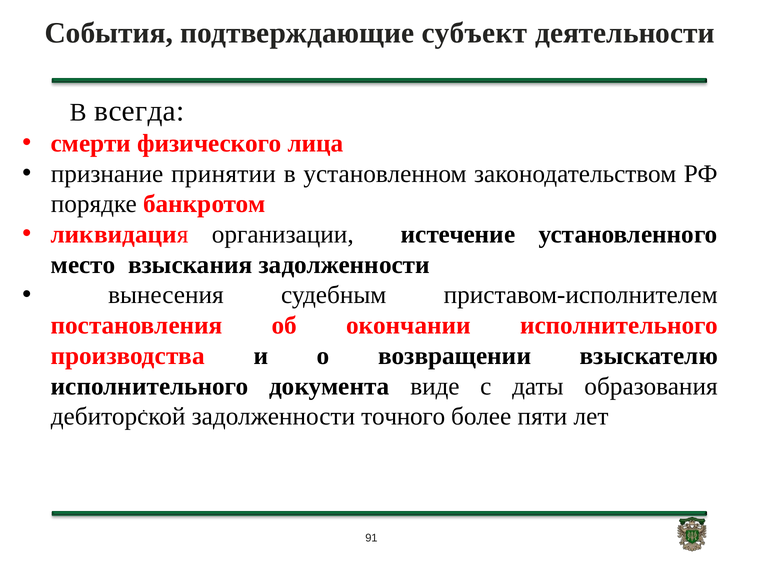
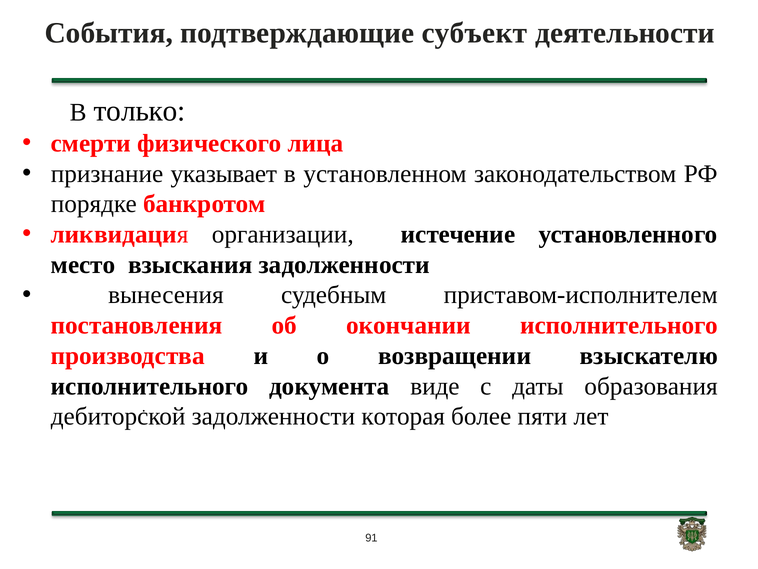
всегда: всегда -> только (140, 111)
принятии: принятии -> указывает (224, 174)
точного: точного -> которая (403, 416)
